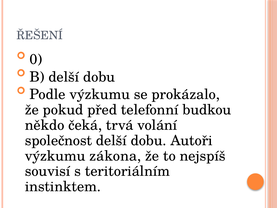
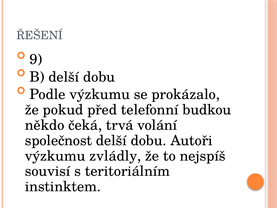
0: 0 -> 9 (36, 59)
zákona: zákona -> zvládly (115, 156)
